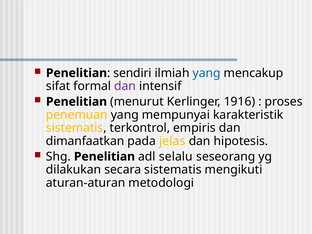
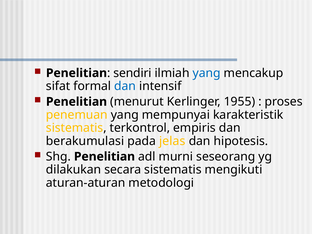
dan colour: purple -> blue (125, 86)
1916: 1916 -> 1955 (239, 102)
dimanfaatkan: dimanfaatkan -> berakumulasi (85, 141)
selalu: selalu -> murni (176, 157)
